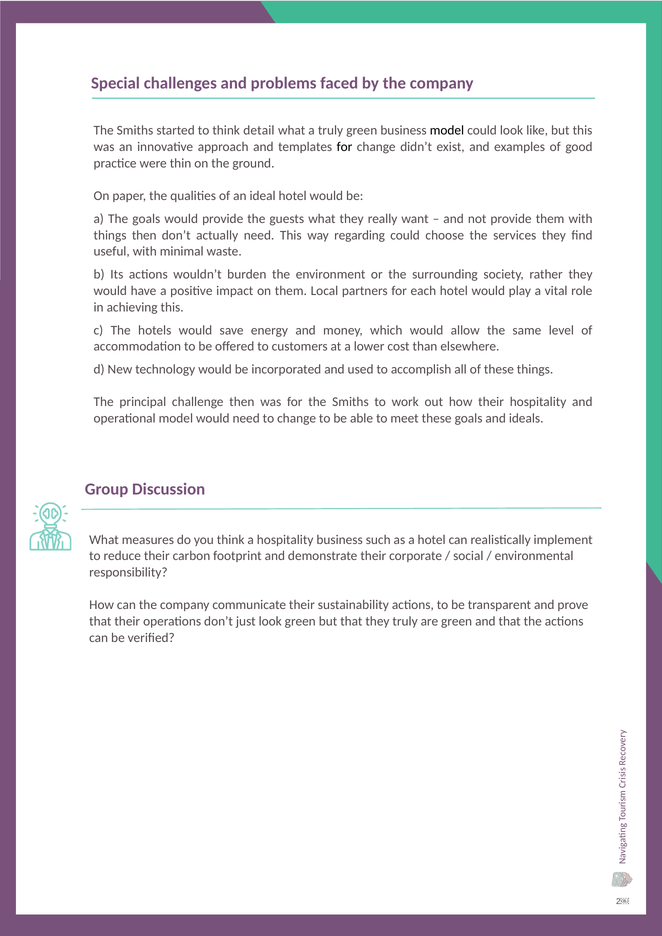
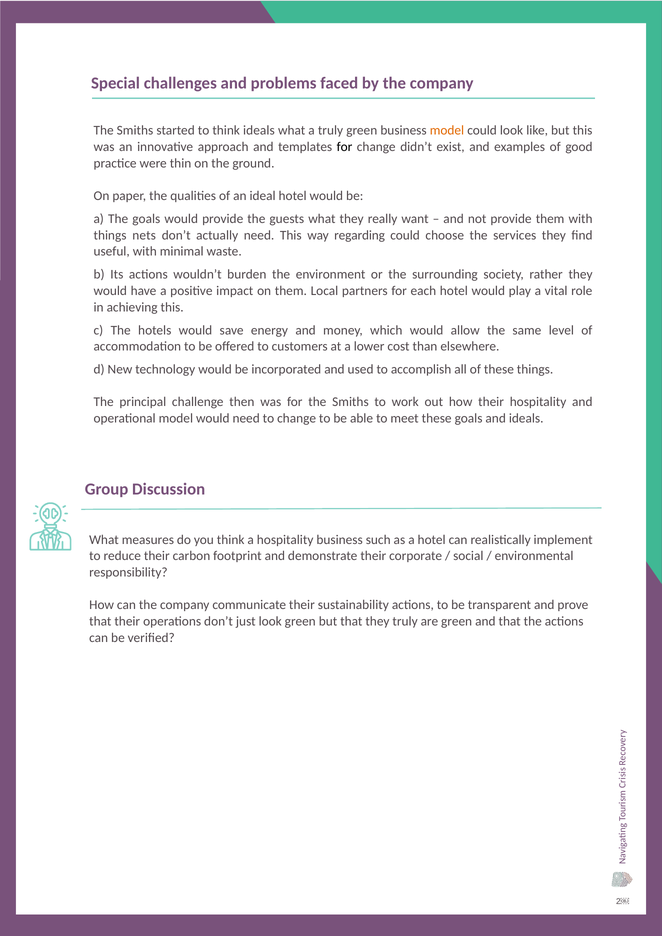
think detail: detail -> ideals (259, 131)
model colour: black -> orange (447, 131)
things then: then -> nets (144, 235)
